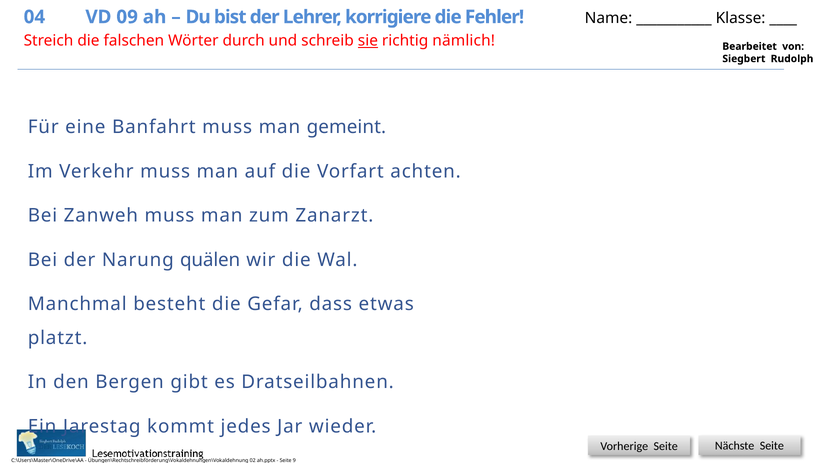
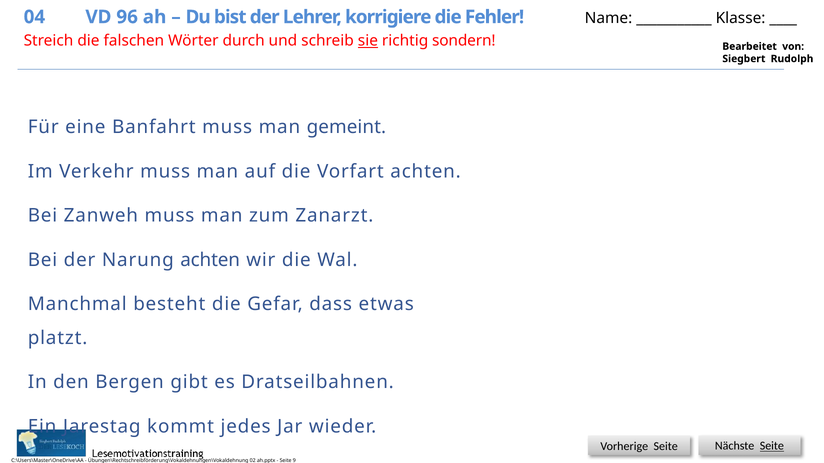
09: 09 -> 96 (127, 17)
nämlich: nämlich -> sondern (464, 41)
Narung quälen: quälen -> achten (210, 260)
Seite underline: none -> present (772, 446)
